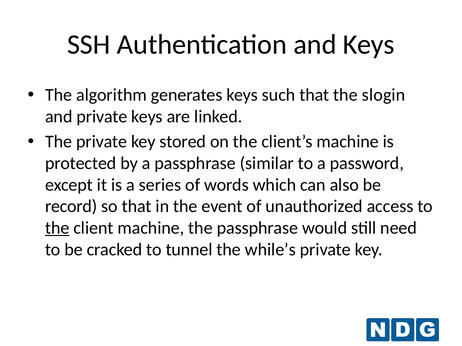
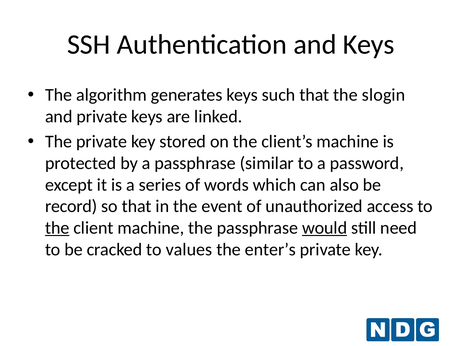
would underline: none -> present (325, 228)
tunnel: tunnel -> values (189, 250)
while’s: while’s -> enter’s (270, 250)
